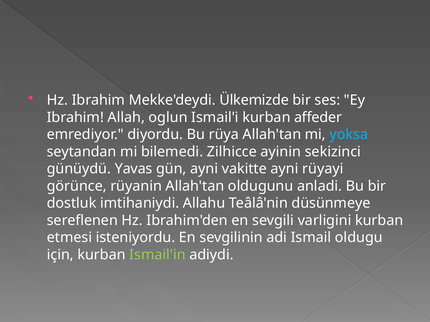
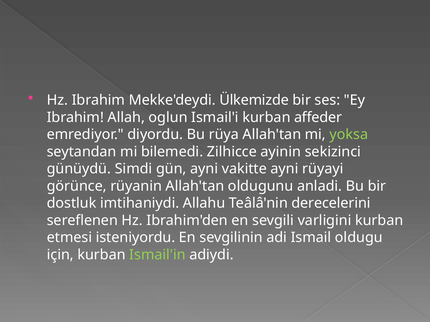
yoksa colour: light blue -> light green (349, 135)
Yavas: Yavas -> Simdi (134, 169)
düsünmeye: düsünmeye -> derecelerini (331, 203)
